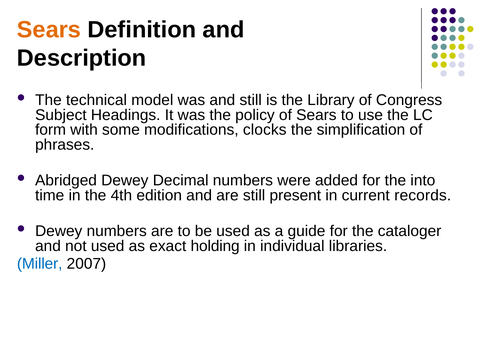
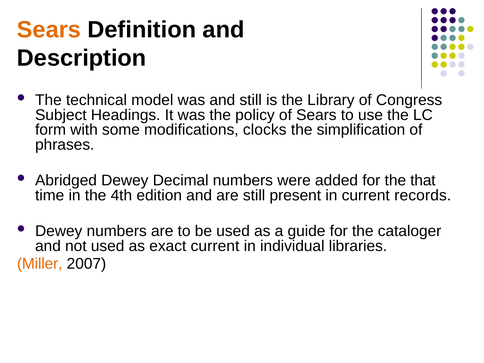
into: into -> that (423, 180)
exact holding: holding -> current (215, 246)
Miller colour: blue -> orange (40, 264)
